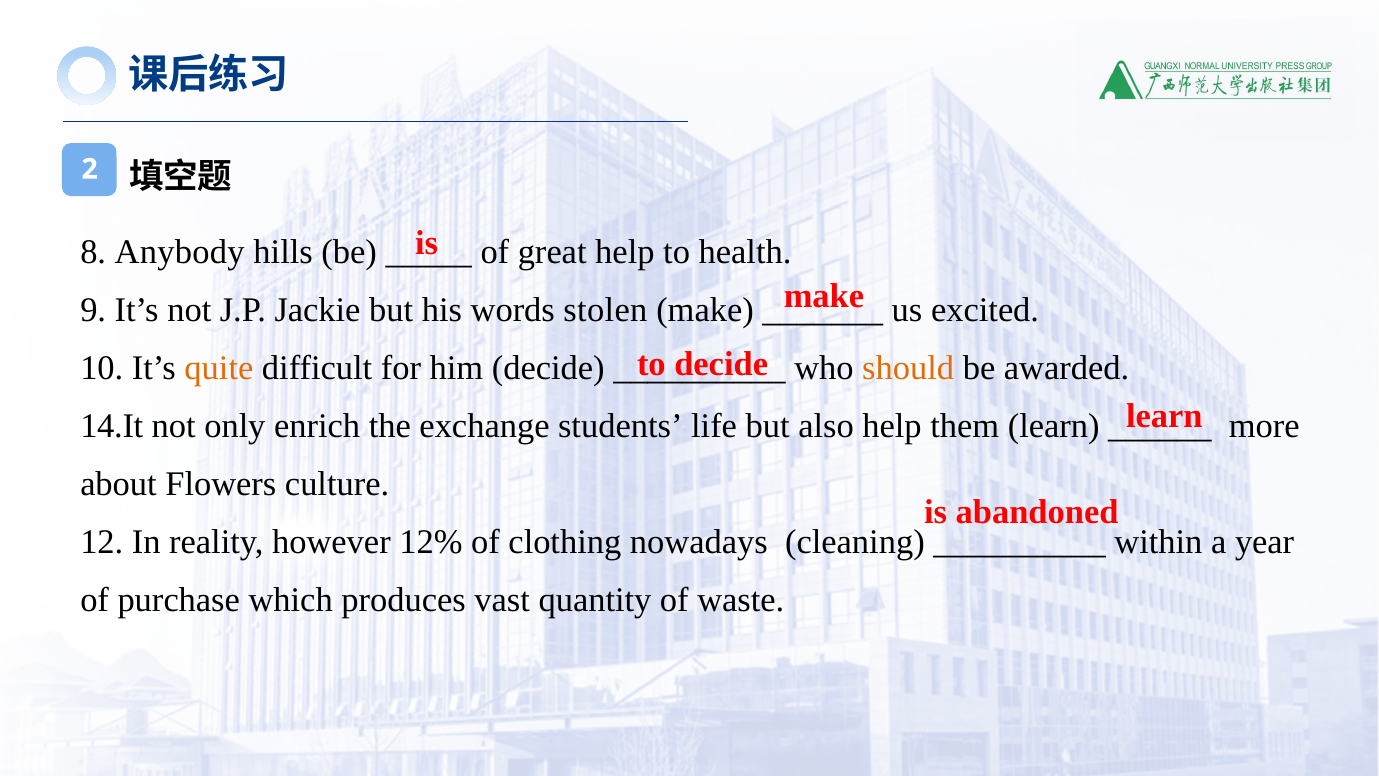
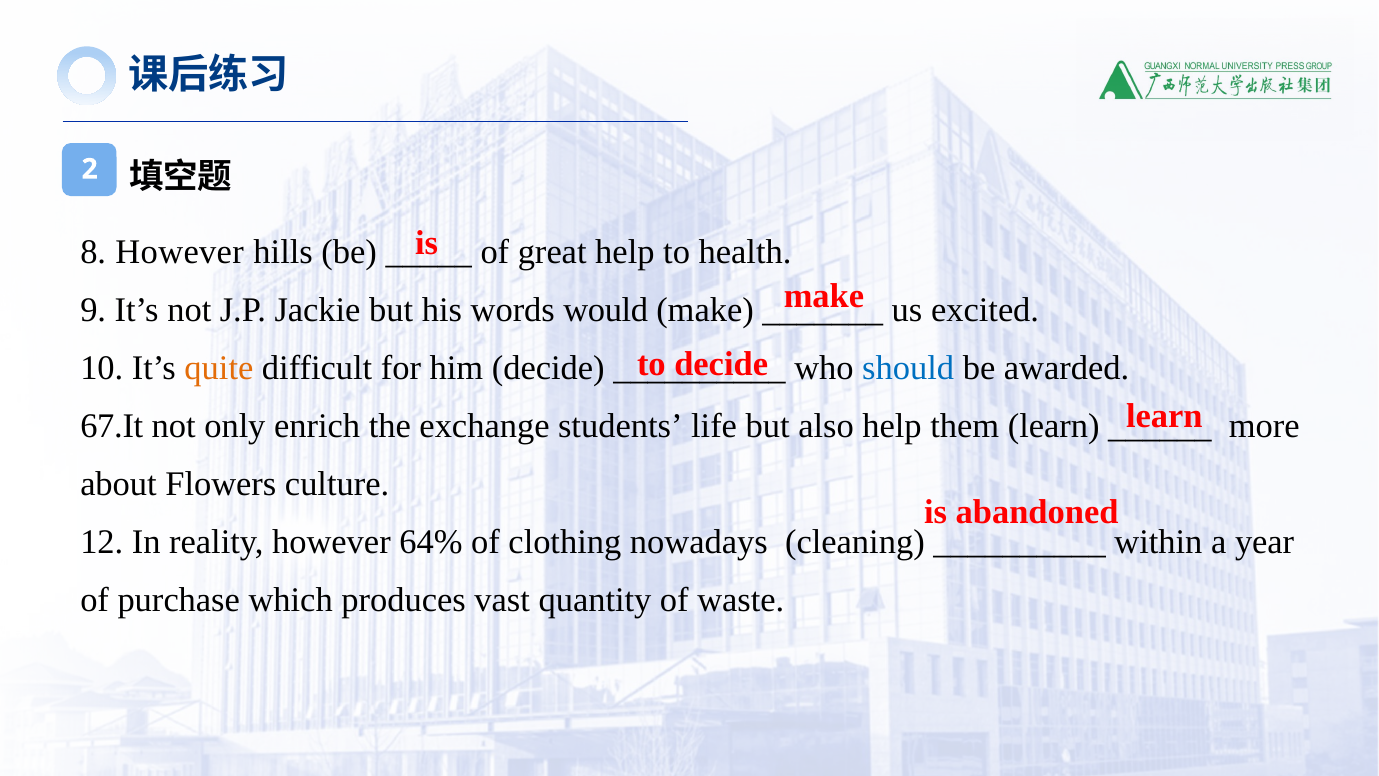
8 Anybody: Anybody -> However (180, 252)
stolen: stolen -> would (606, 310)
should colour: orange -> blue (908, 368)
14.It: 14.It -> 67.It (112, 426)
12%: 12% -> 64% (431, 542)
